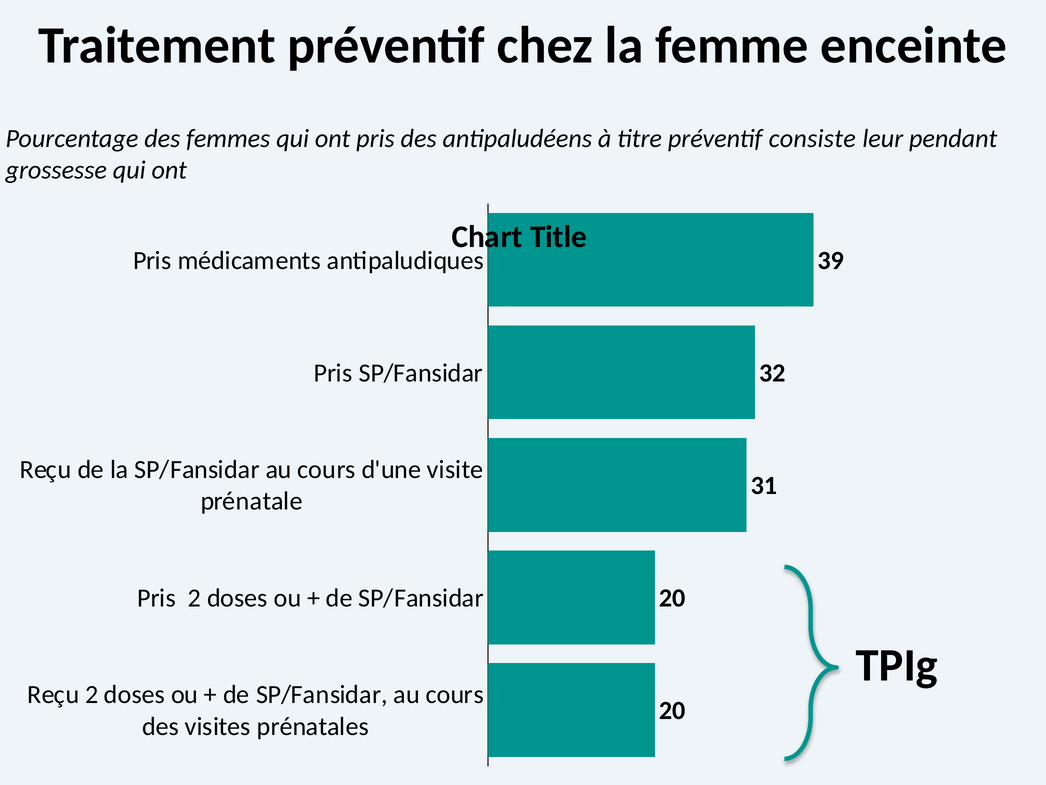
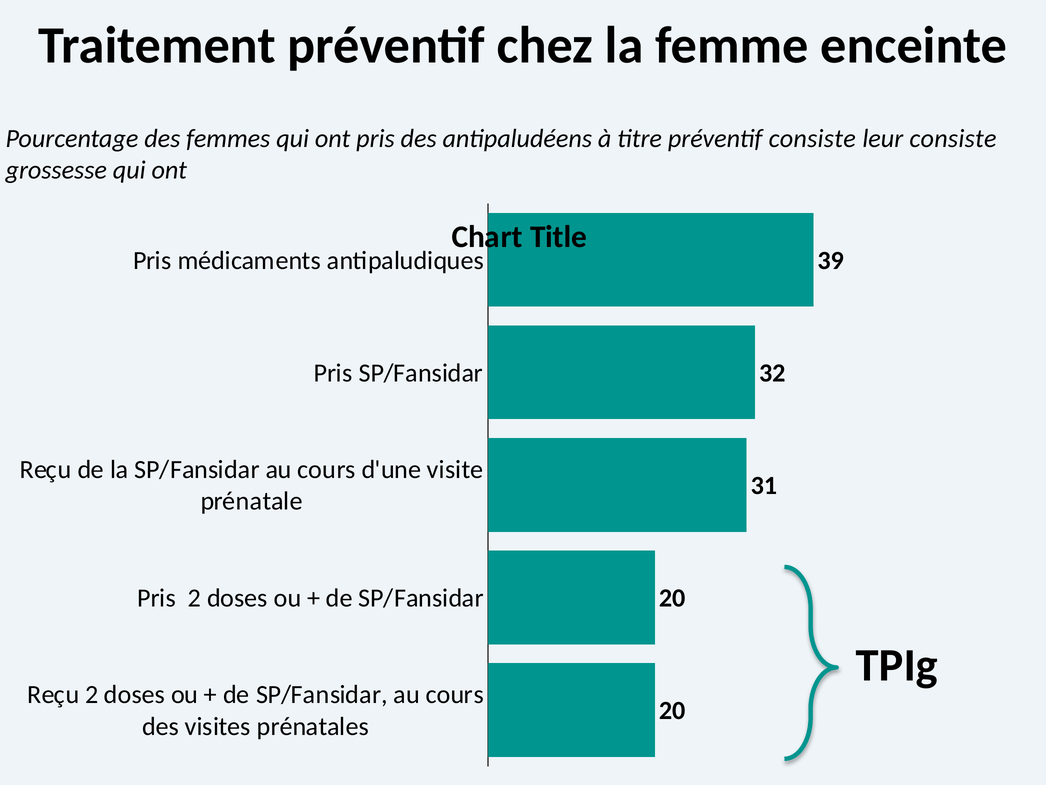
leur pendant: pendant -> consiste (953, 139)
